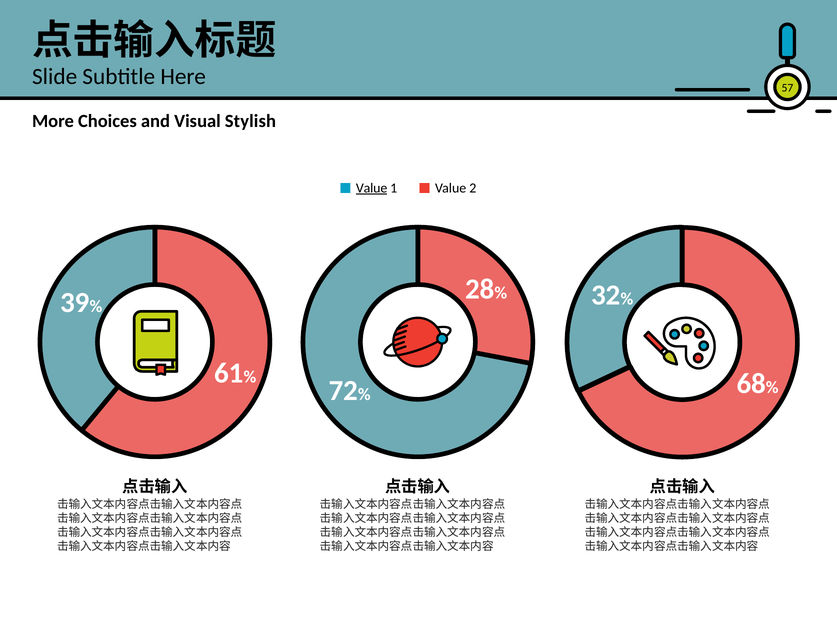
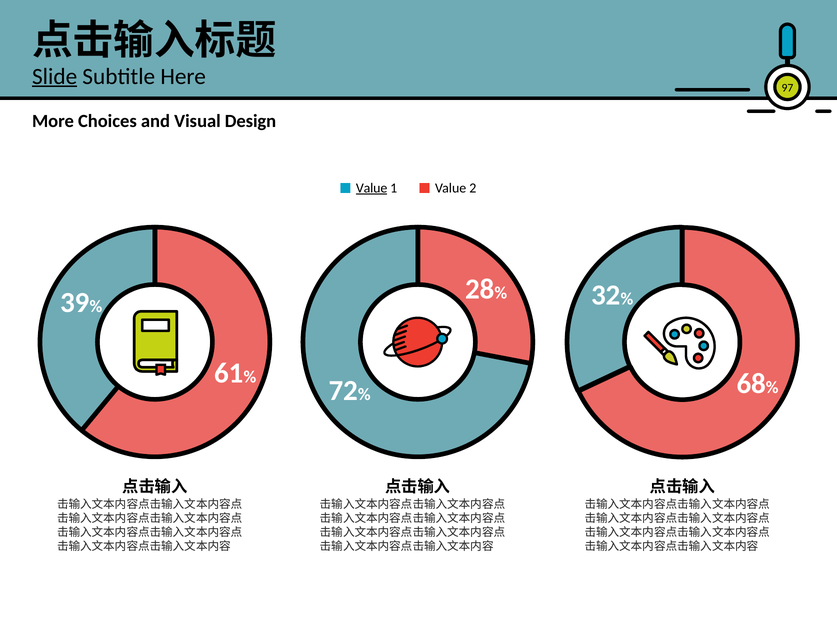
Slide underline: none -> present (55, 76)
57: 57 -> 97 (787, 88)
Stylish: Stylish -> Design (251, 121)
